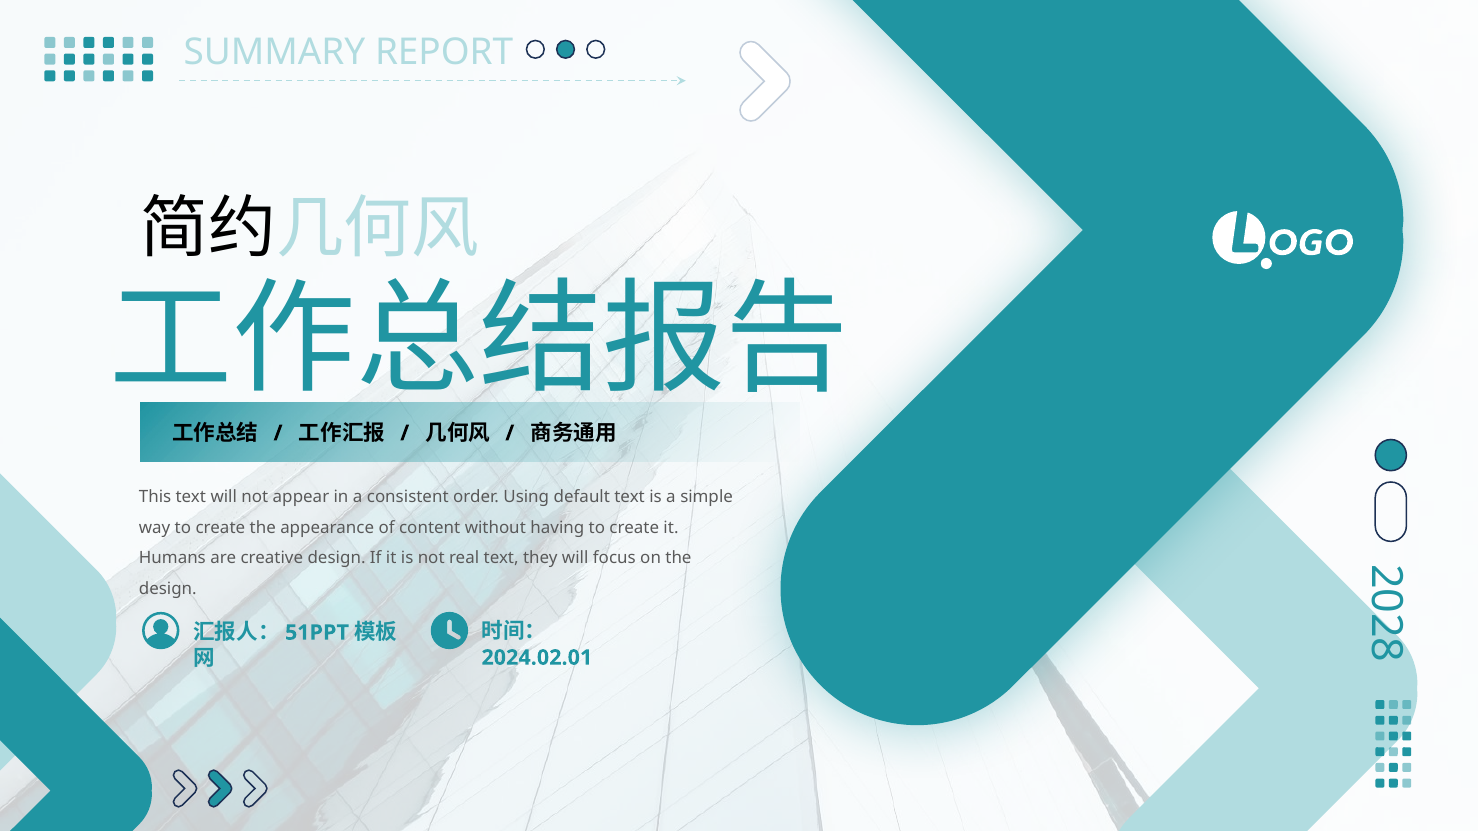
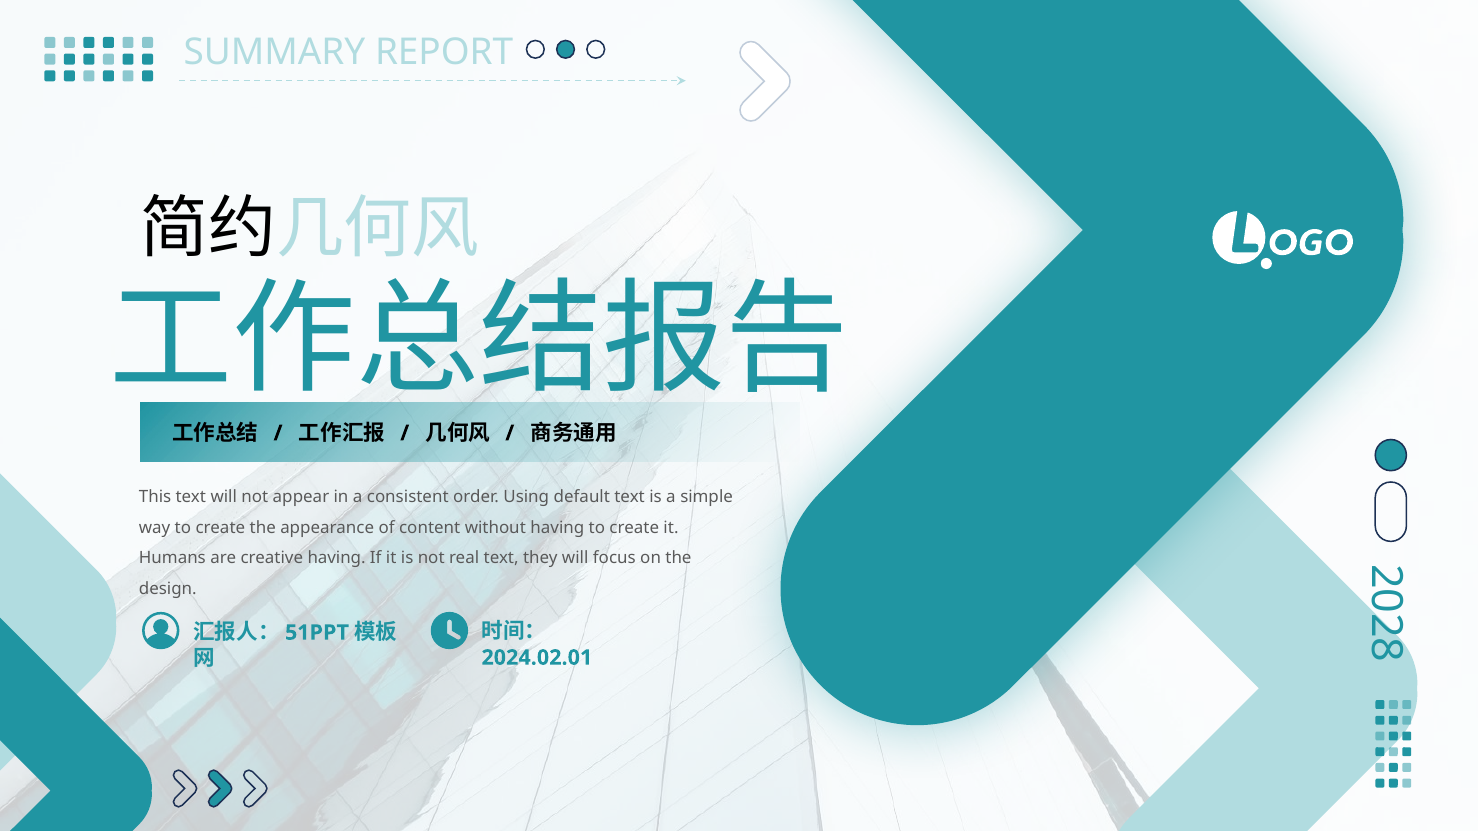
creative design: design -> having (337, 559)
